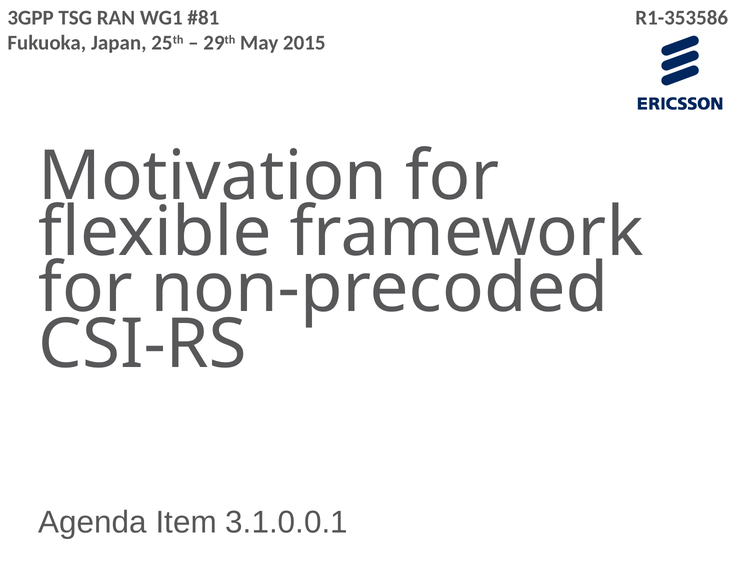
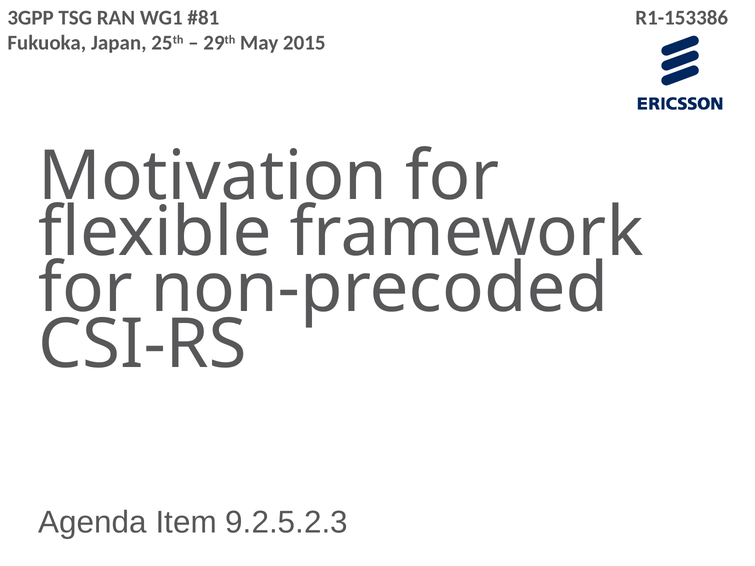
R1-353586: R1-353586 -> R1-153386 (682, 18)
3.1.0.0.1: 3.1.0.0.1 -> 9.2.5.2.3 (287, 523)
